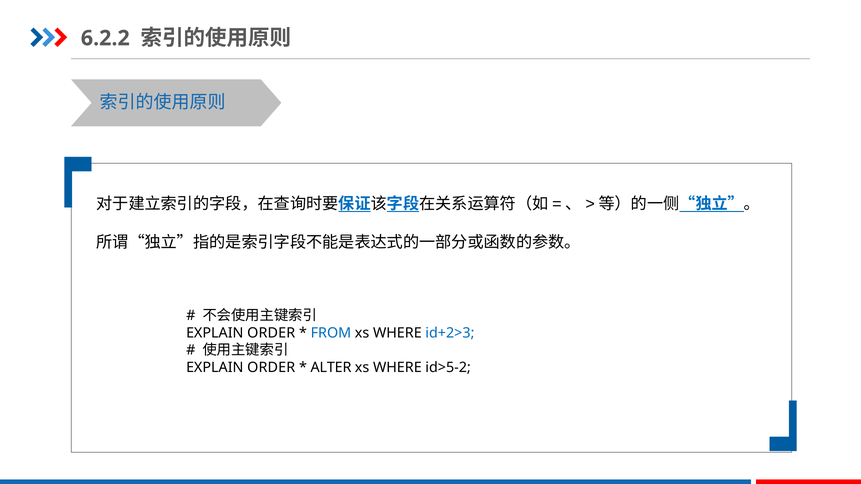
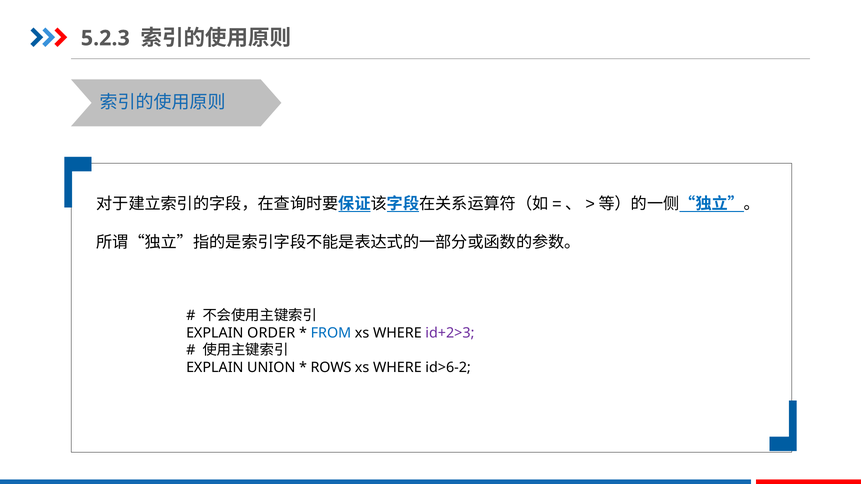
6.2.2: 6.2.2 -> 5.2.3 (105, 38)
id+2>3 colour: blue -> purple (450, 333)
ORDER: ORDER -> UNION (271, 368)
ALTER: ALTER -> ROWS (331, 368)
id>5-2: id>5-2 -> id>6-2 (448, 368)
